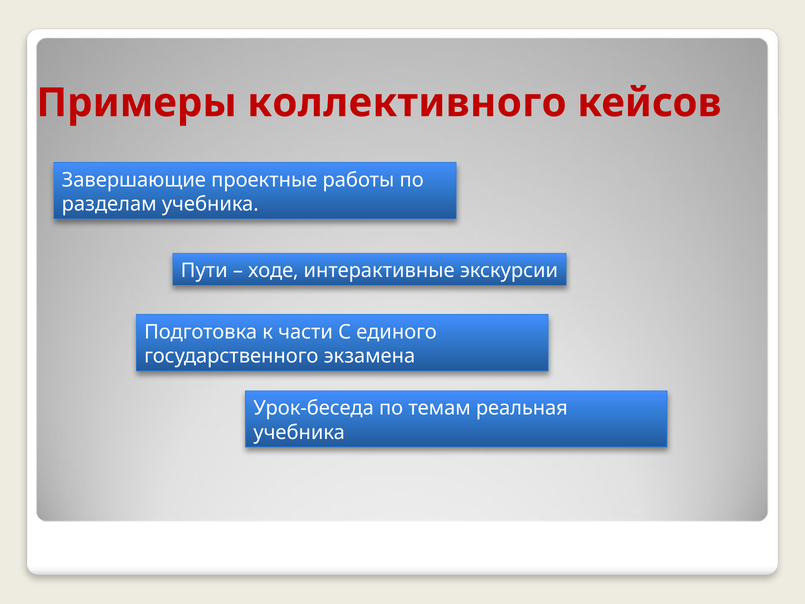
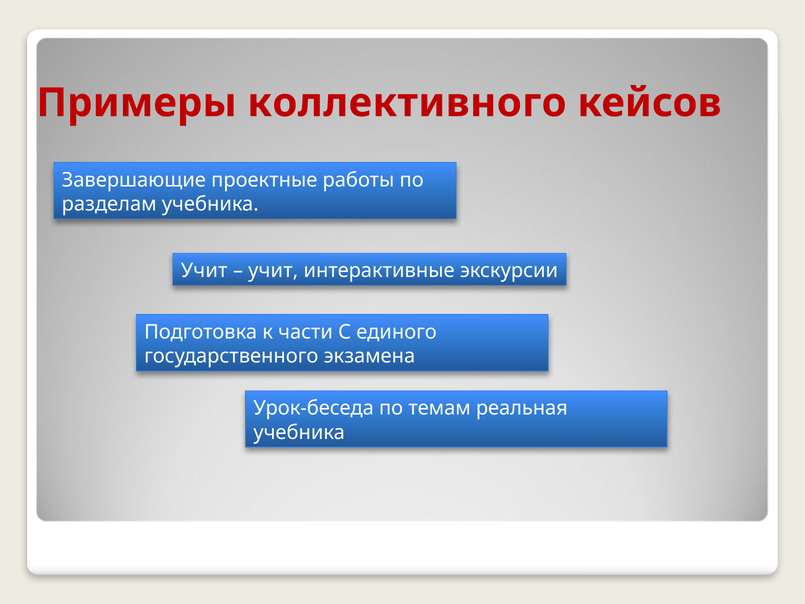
Пути: Пути -> Учит (204, 271)
ходе: ходе -> учит (273, 271)
